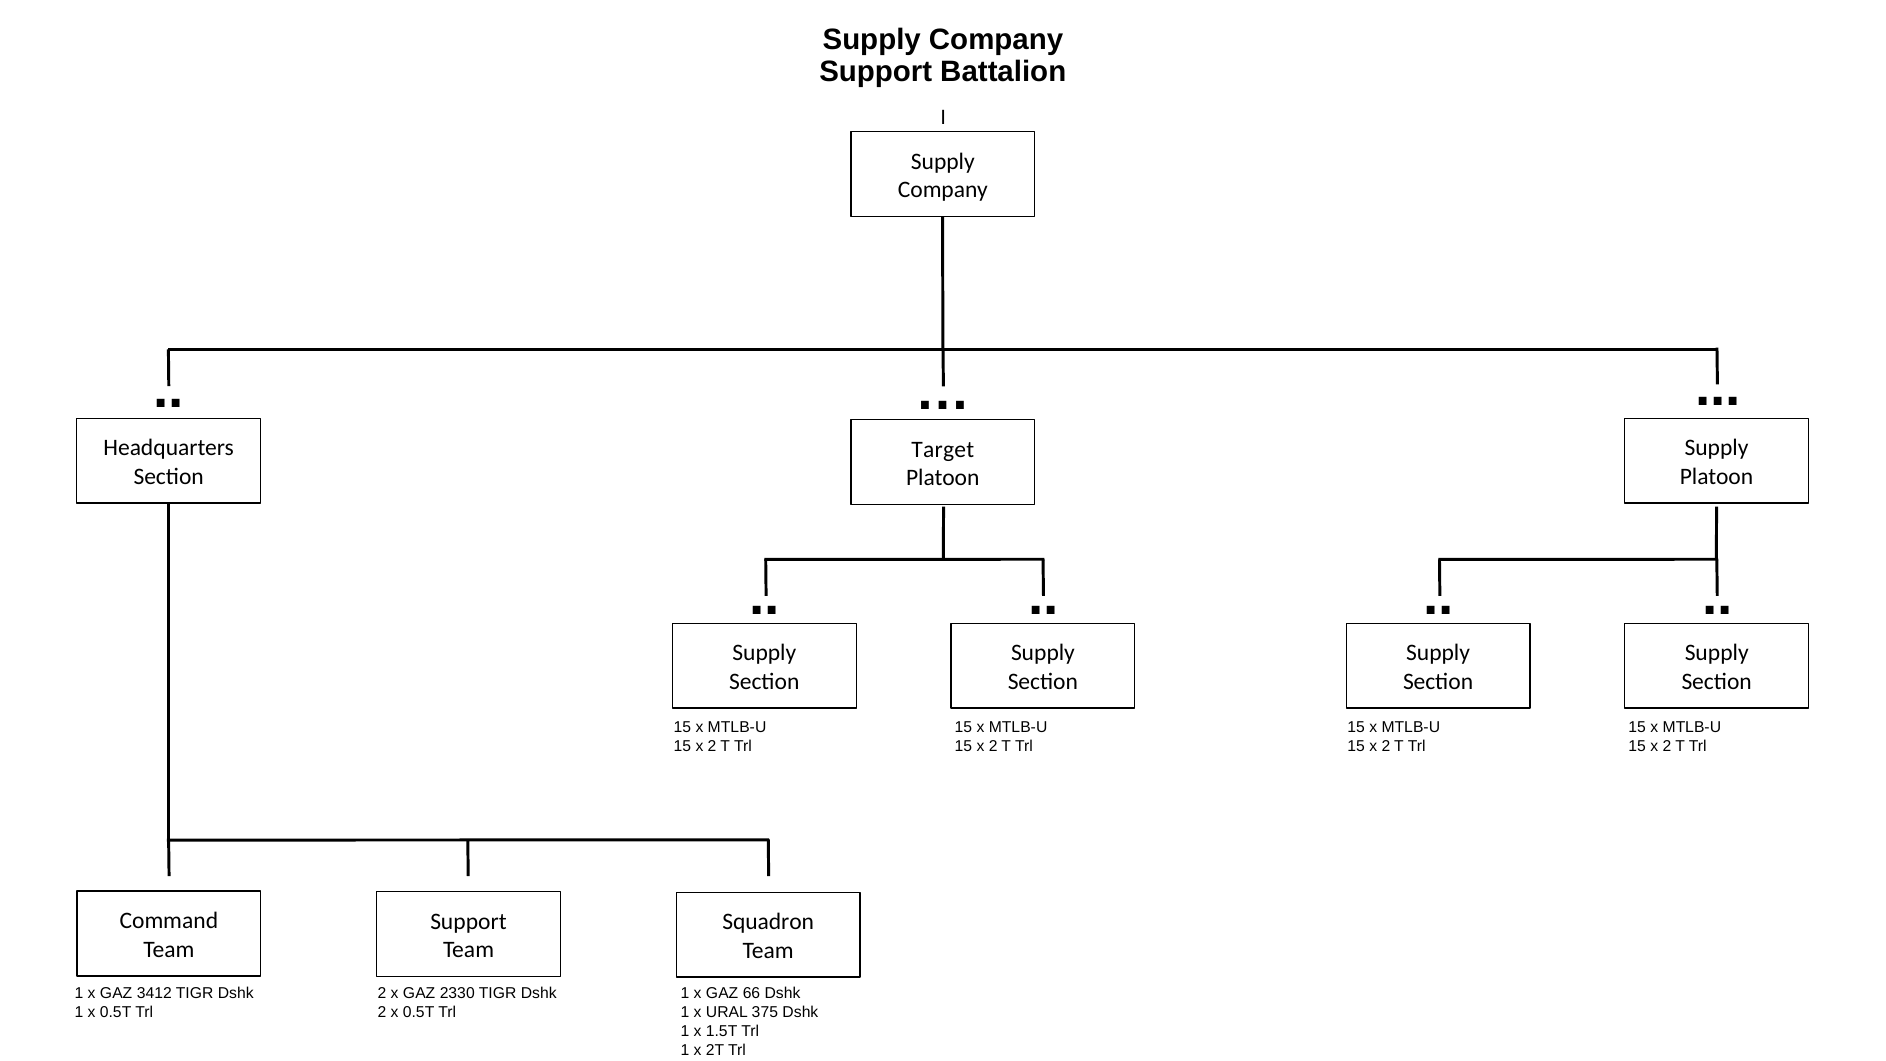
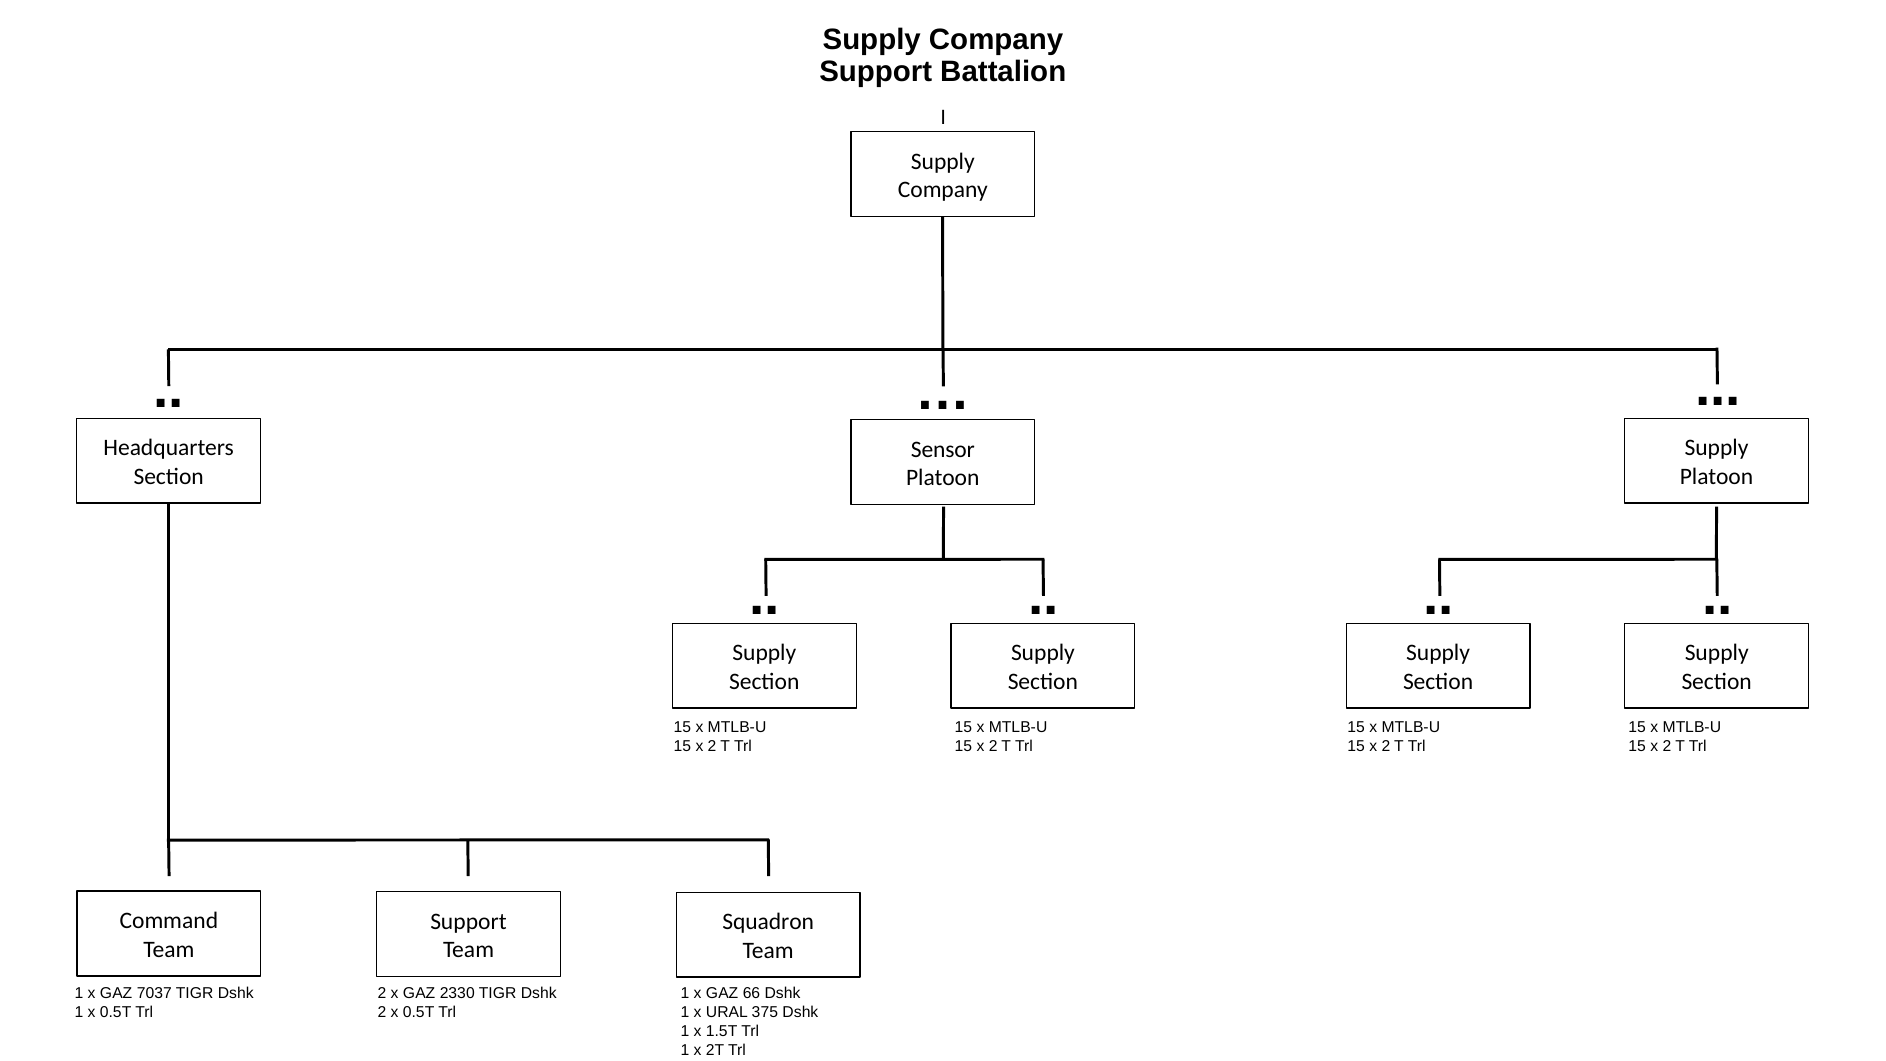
Target: Target -> Sensor (943, 449)
3412: 3412 -> 7037 (154, 993)
